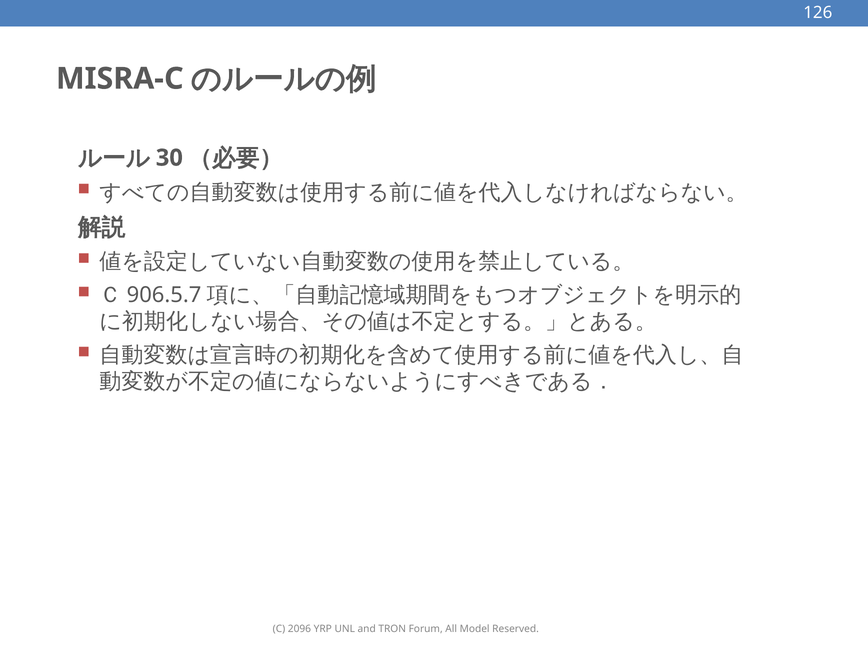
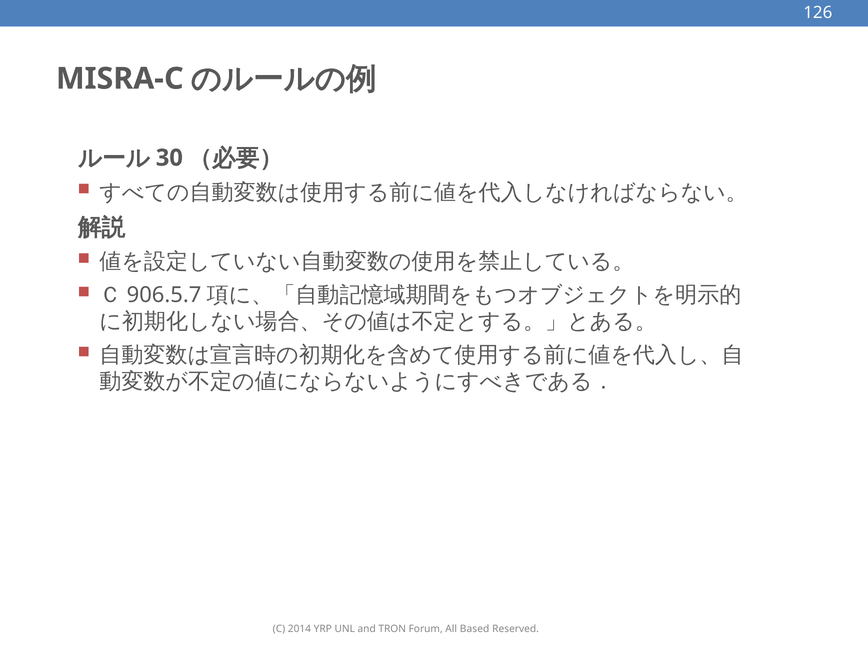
2096: 2096 -> 2014 (299, 629)
Model: Model -> Based (475, 629)
